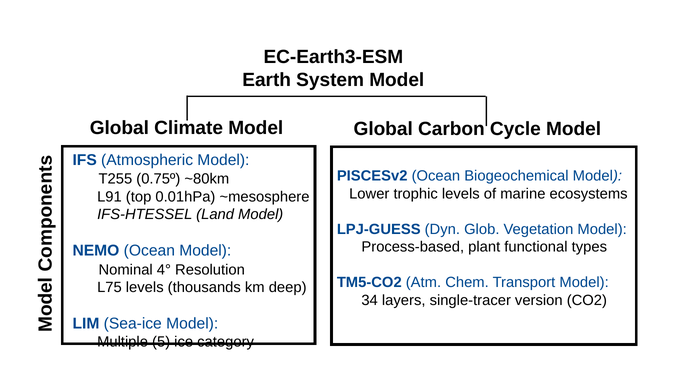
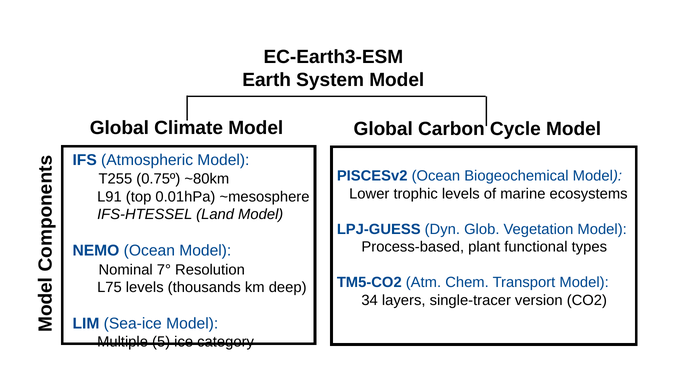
4°: 4° -> 7° (164, 269)
